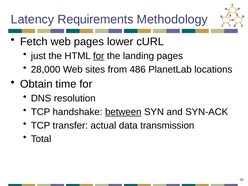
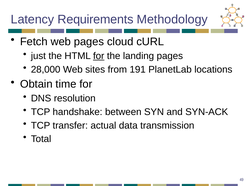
lower: lower -> cloud (120, 42)
486: 486 -> 191 (138, 69)
between underline: present -> none (123, 112)
